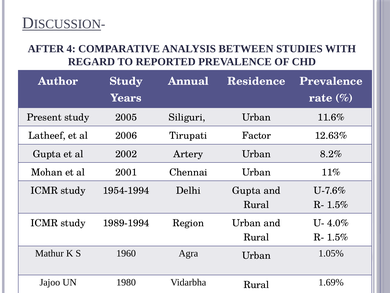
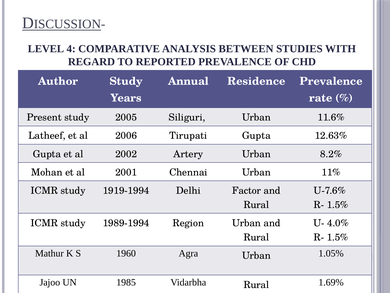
AFTER: AFTER -> LEVEL (46, 49)
Tirupati Factor: Factor -> Gupta (256, 136)
1954-1994: 1954-1994 -> 1919-1994 (126, 190)
Delhi Gupta: Gupta -> Factor (247, 190)
1980: 1980 -> 1985 (126, 282)
